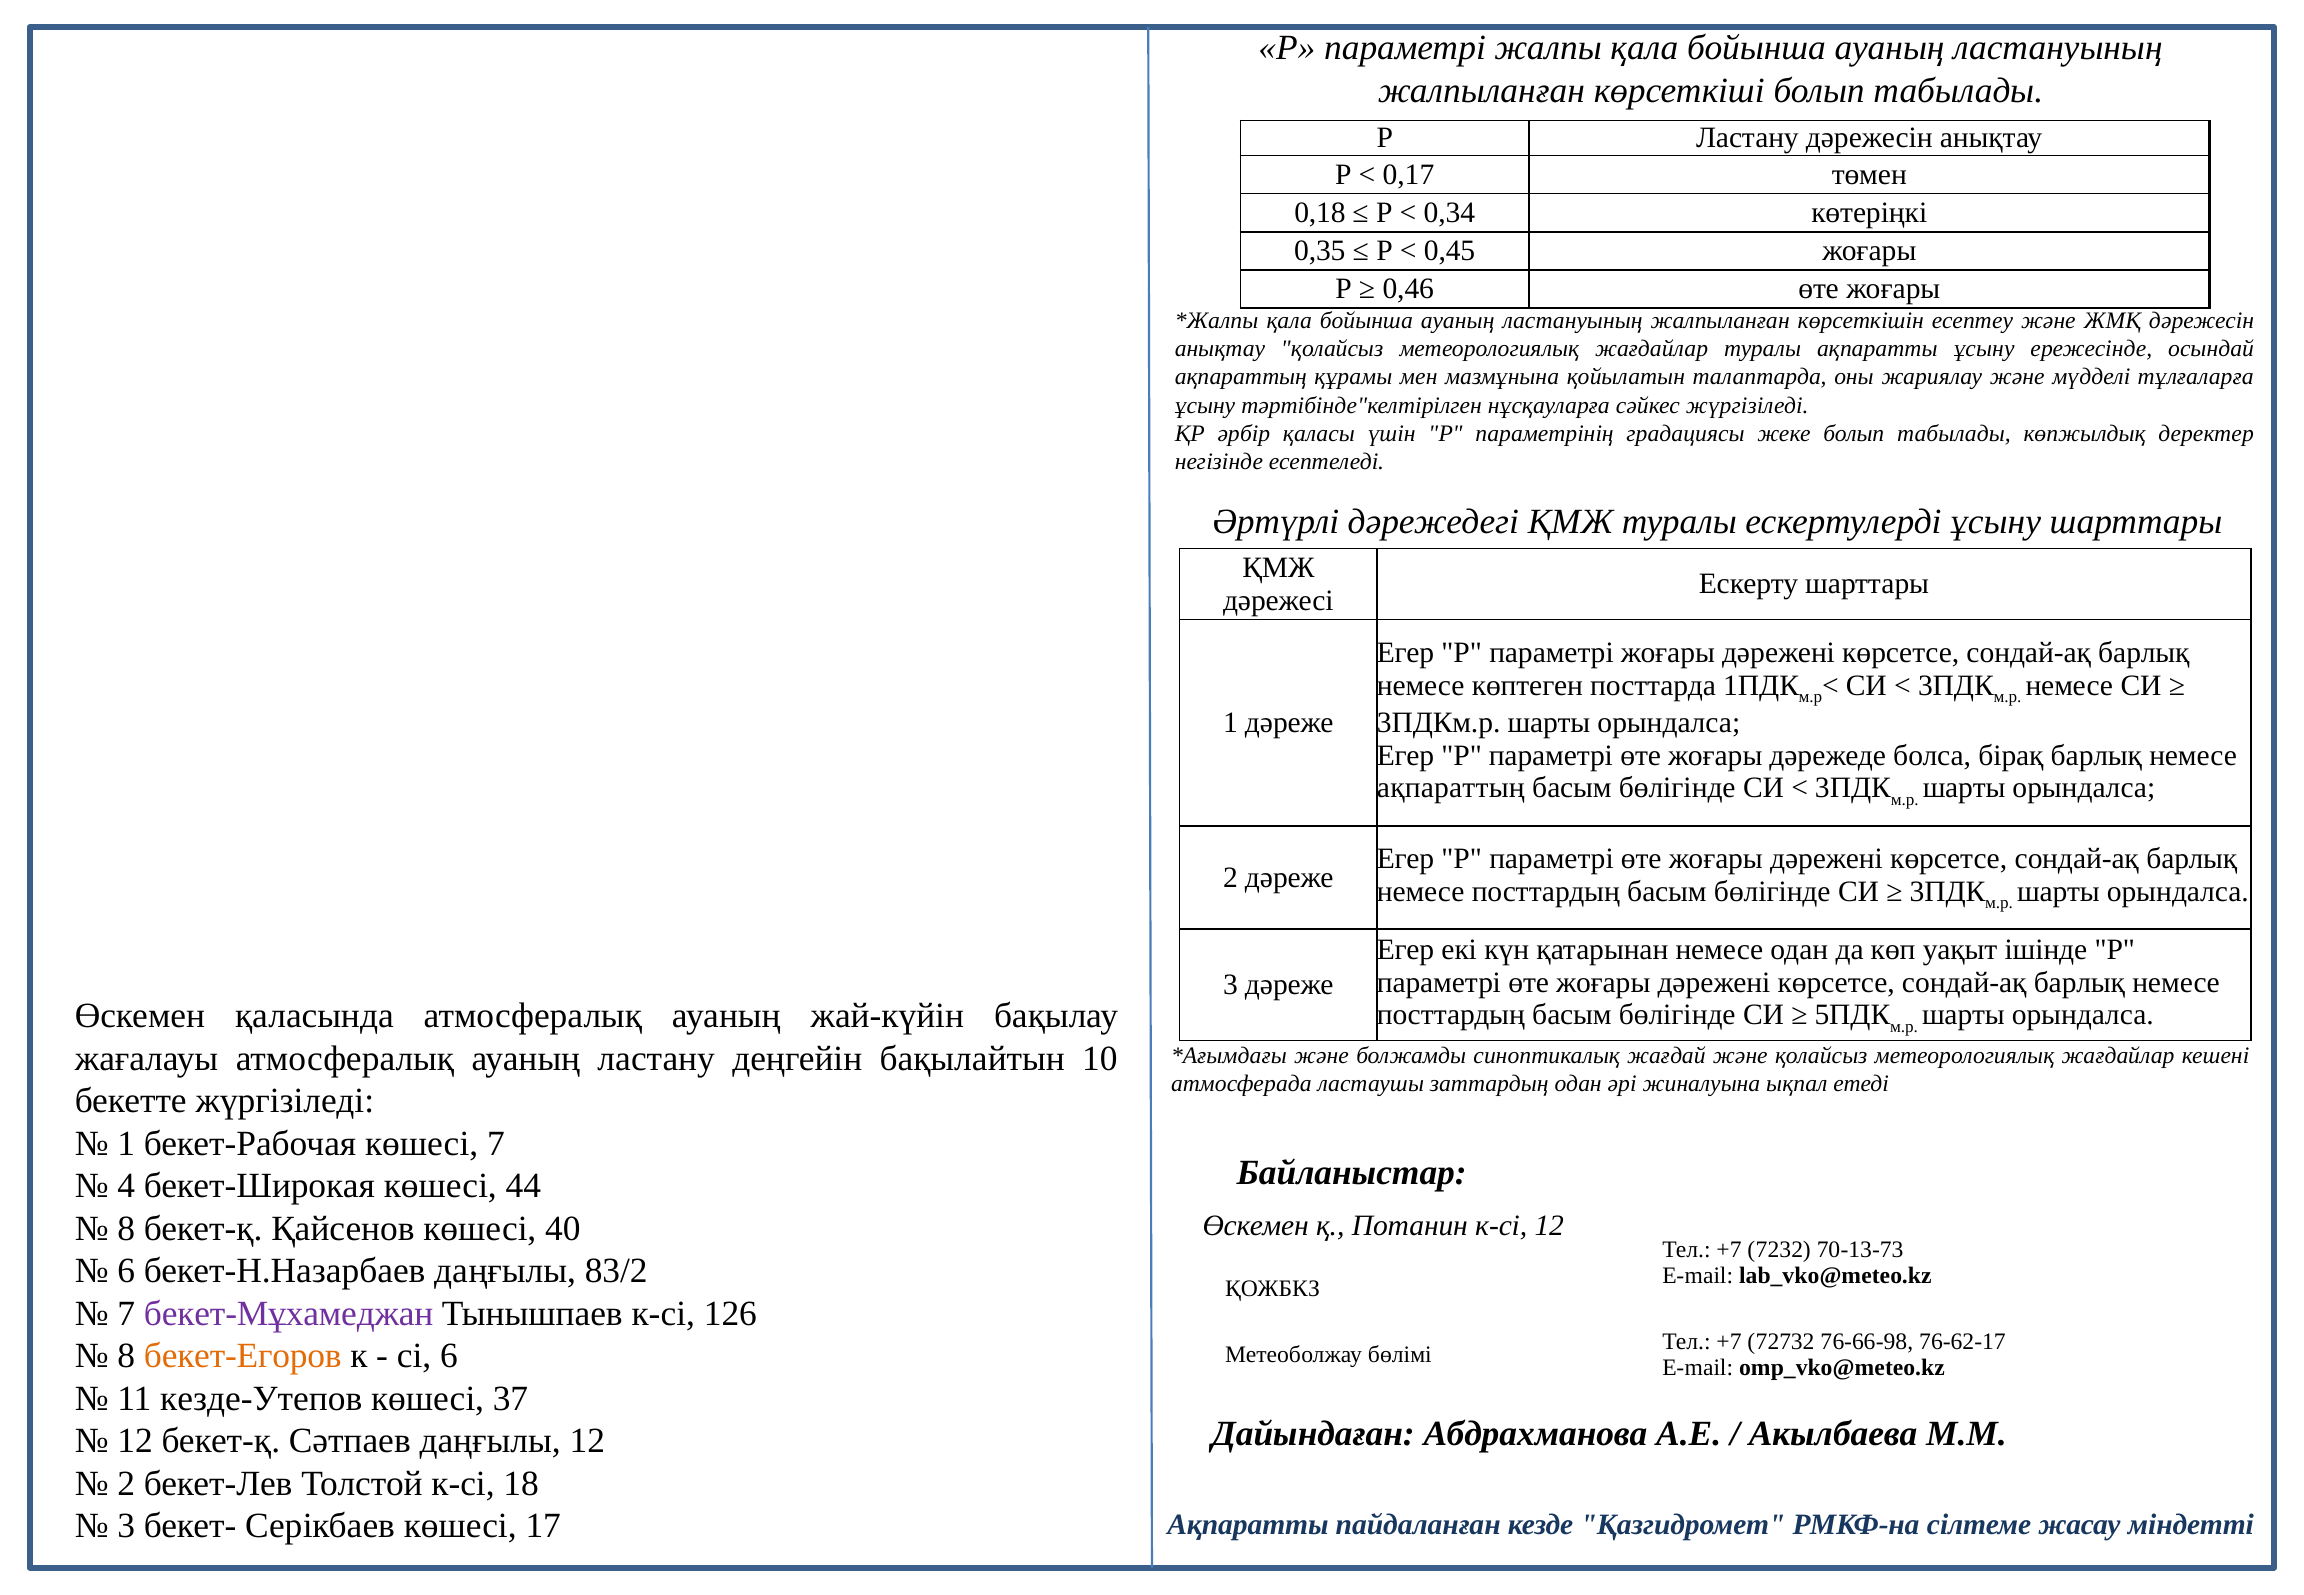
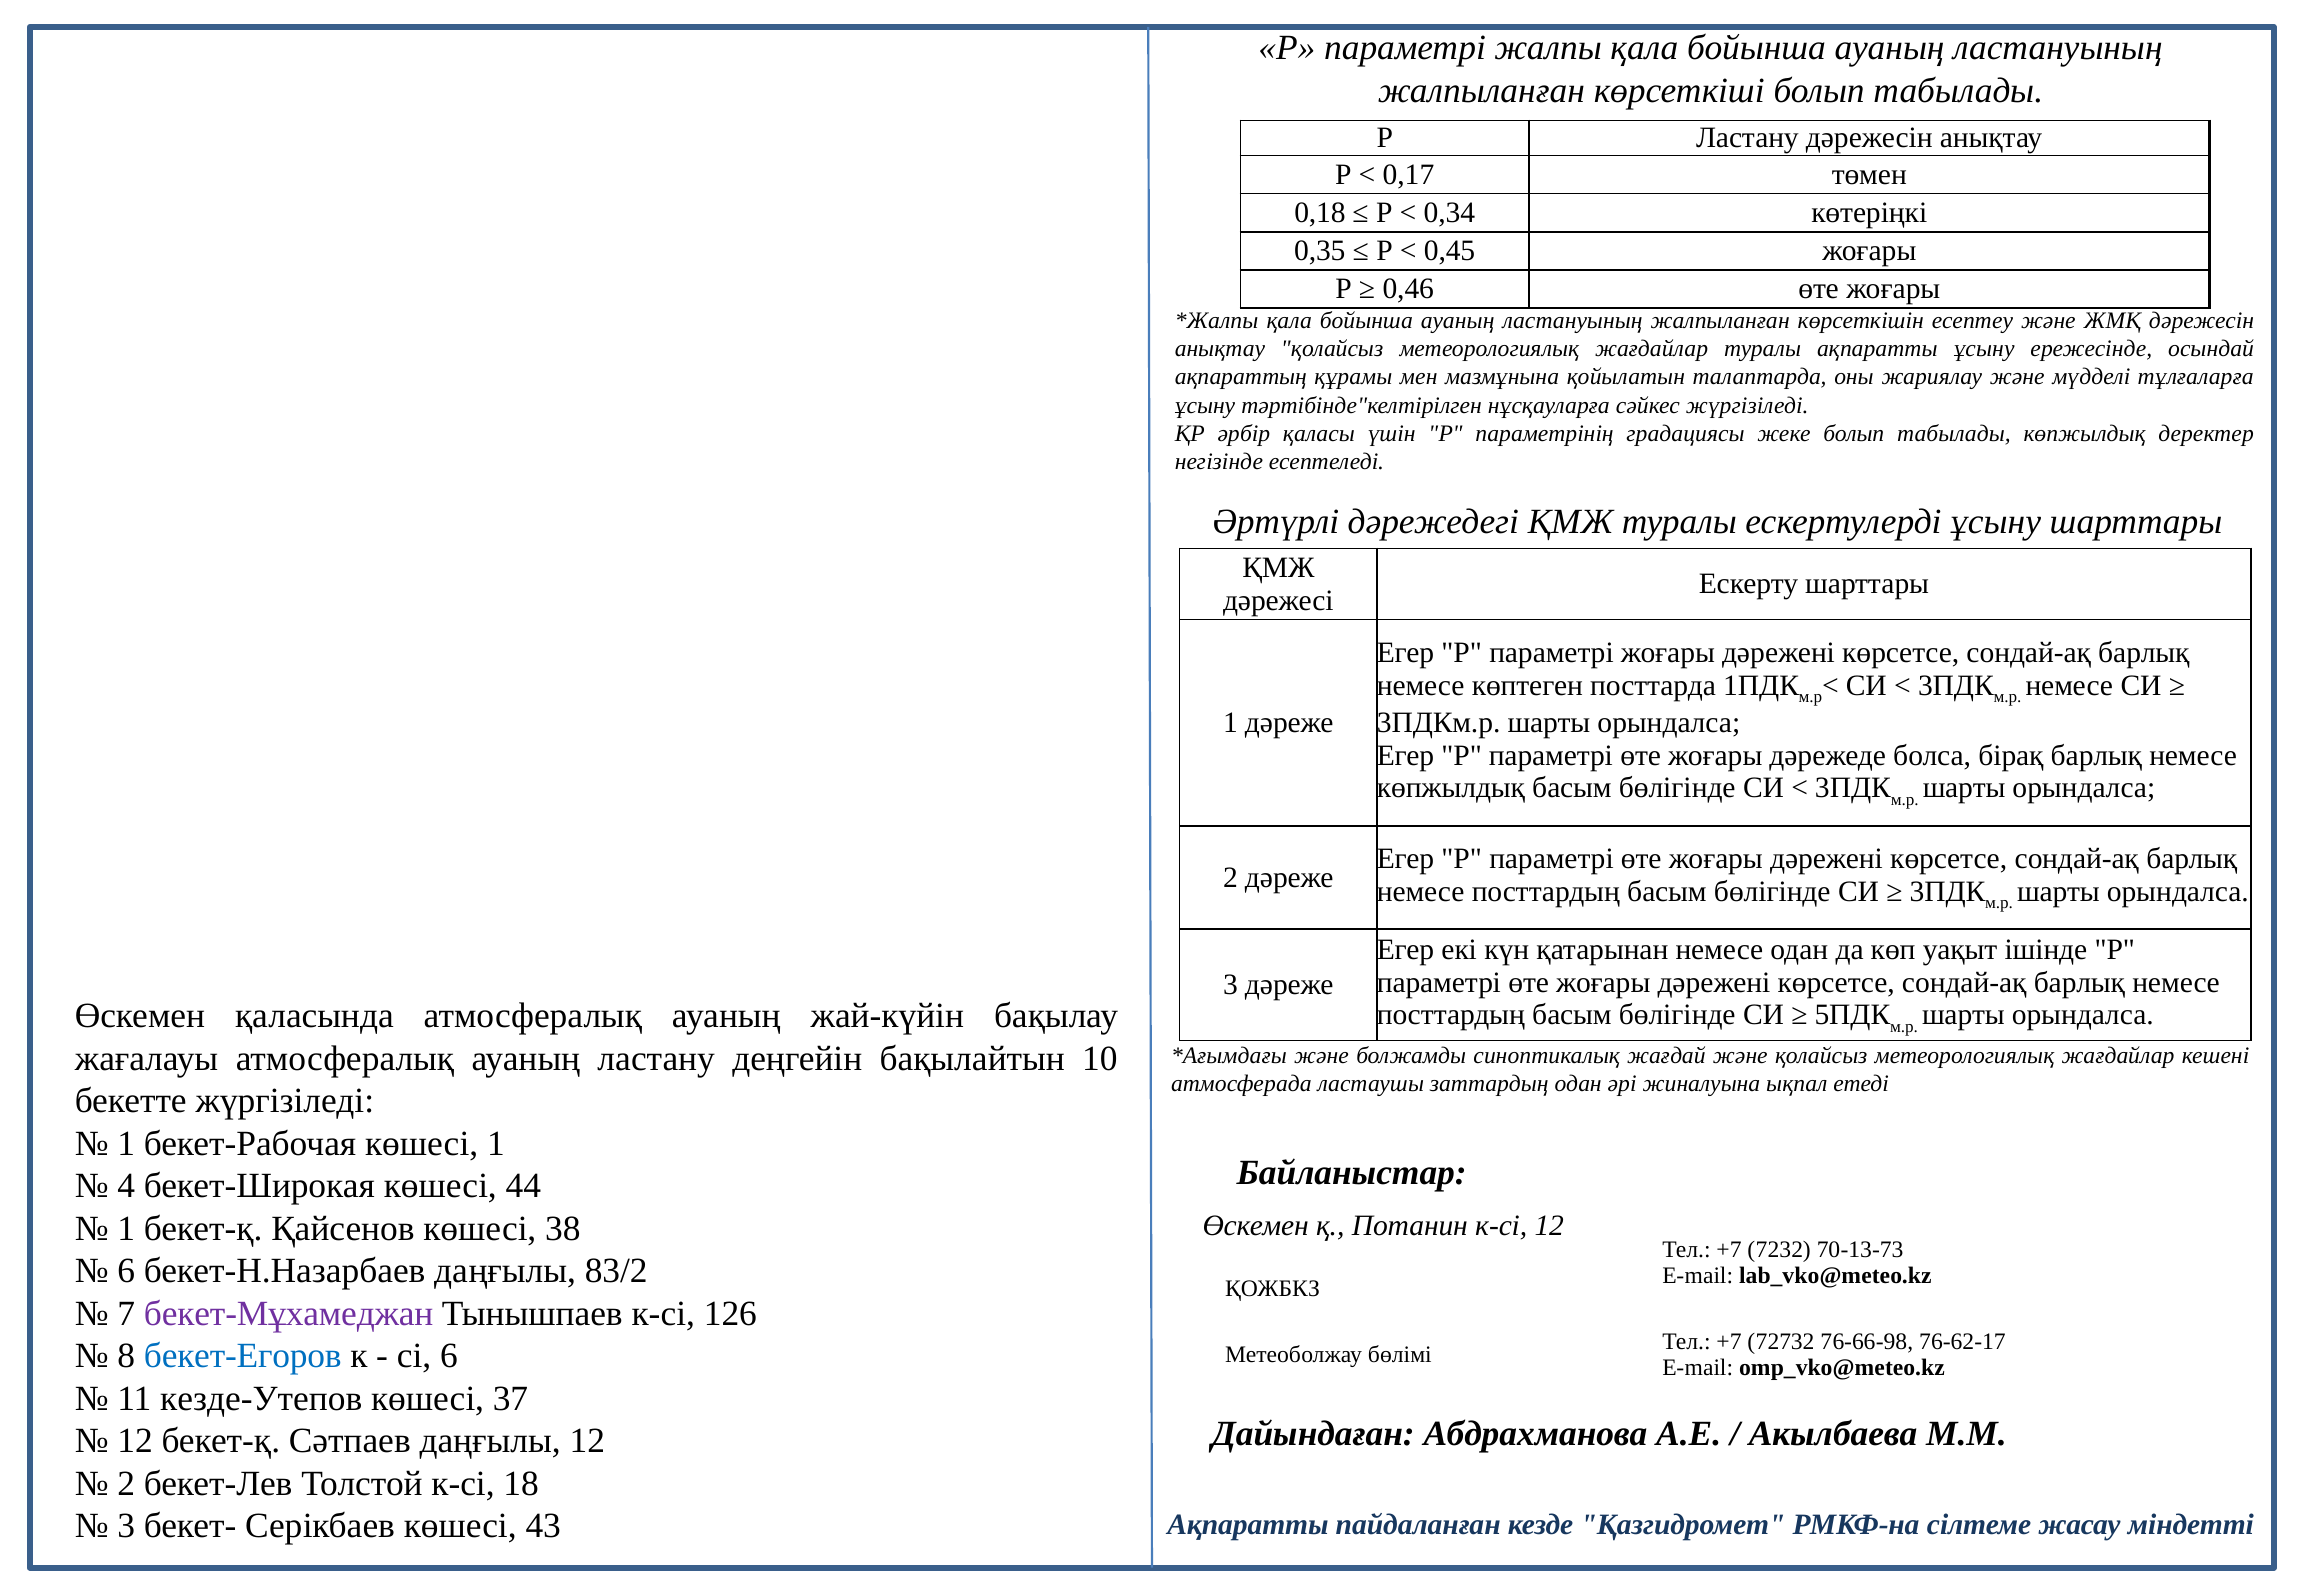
ақпараттың: ақпараттың -> көпжылдық (1451, 788)
көшесі 7: 7 -> 1 (496, 1143)
8: 8 -> 1 (126, 1229)
40: 40 -> 38 (563, 1229)
бекет-Егоров colour: orange -> blue (243, 1356)
17: 17 -> 43 (543, 1526)
